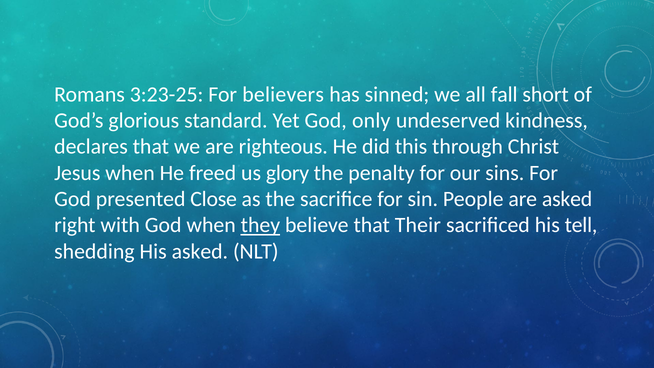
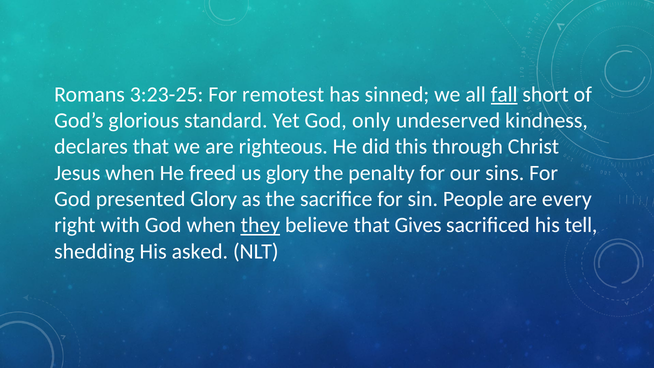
believers: believers -> remotest (283, 94)
fall underline: none -> present (504, 94)
presented Close: Close -> Glory (214, 199)
are asked: asked -> every (567, 199)
Their: Their -> Gives (418, 225)
